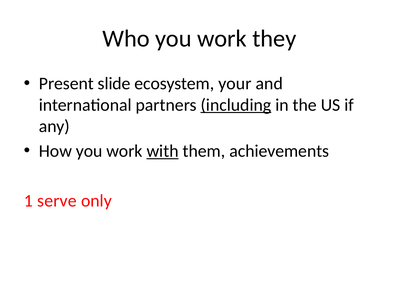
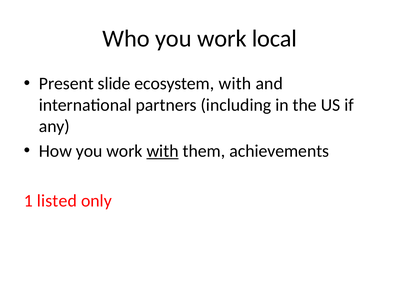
they: they -> local (274, 39)
ecosystem your: your -> with (235, 84)
including underline: present -> none (236, 105)
serve: serve -> listed (57, 201)
